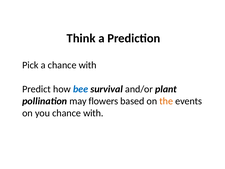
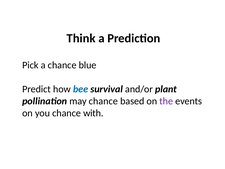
a chance with: with -> blue (88, 65)
may flowers: flowers -> chance (103, 101)
the colour: orange -> purple (166, 101)
